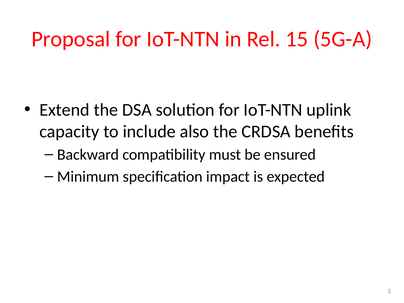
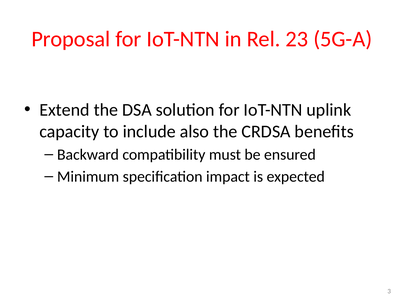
15: 15 -> 23 (297, 39)
